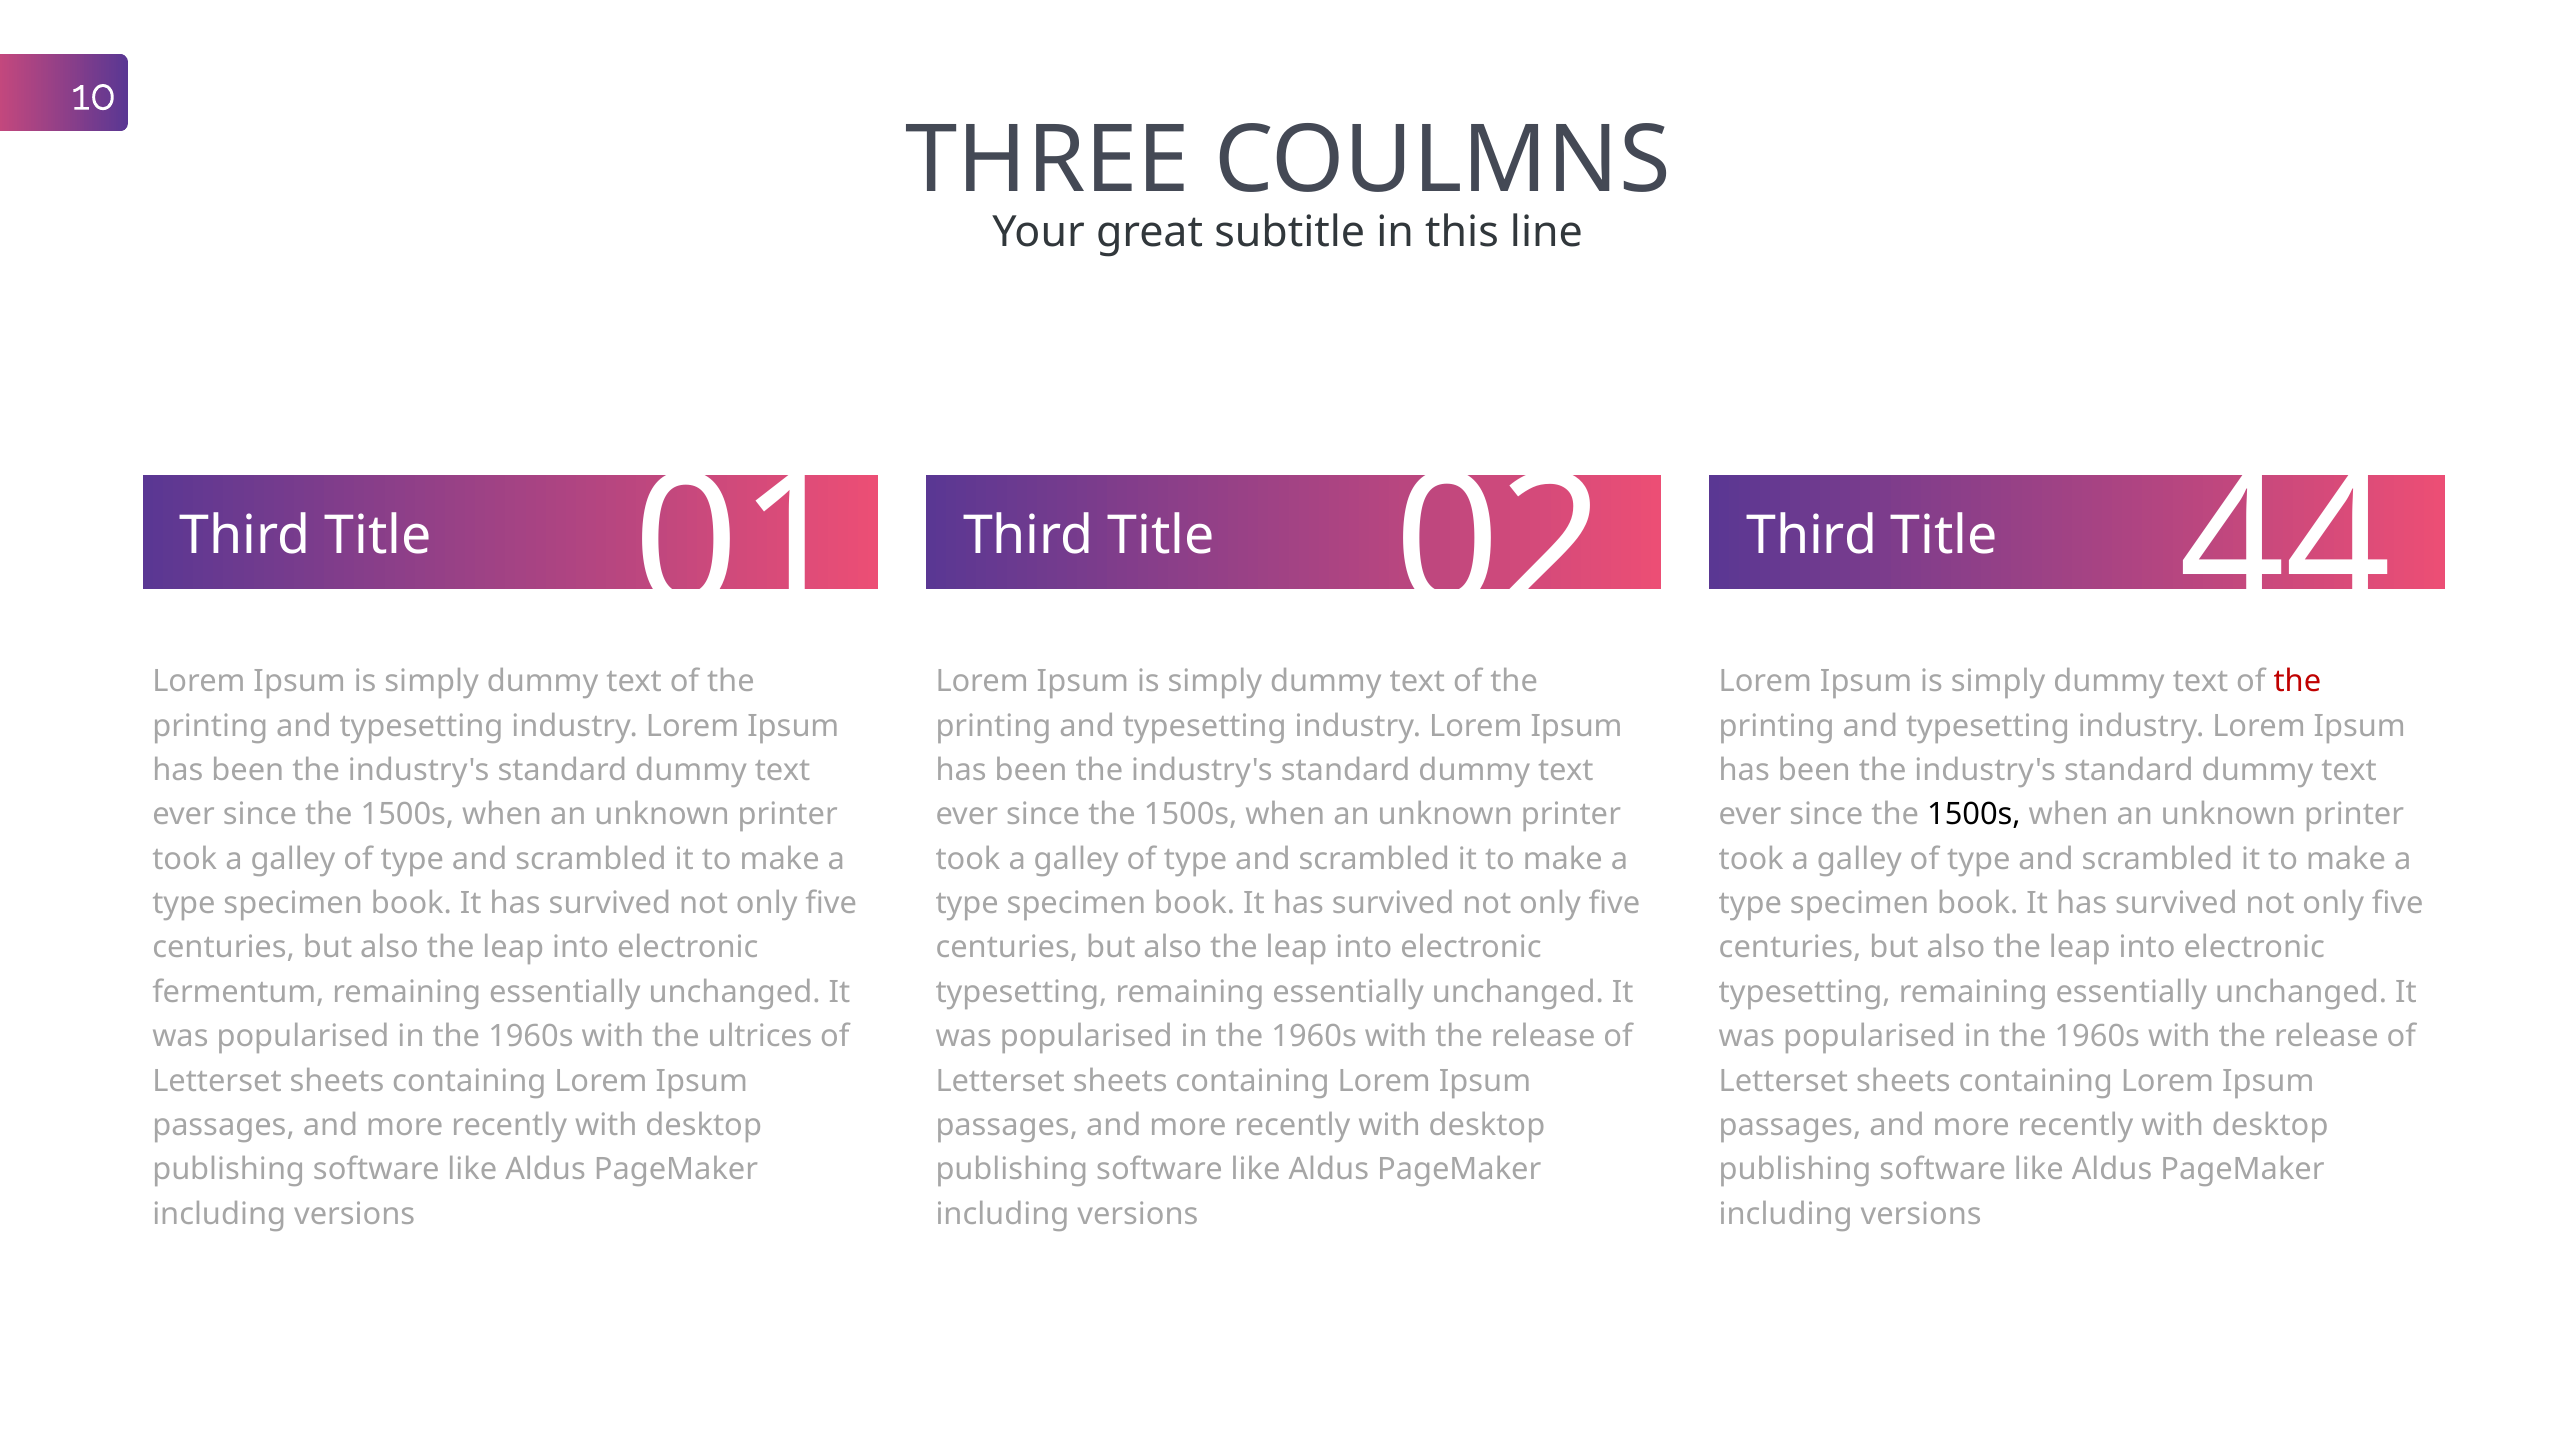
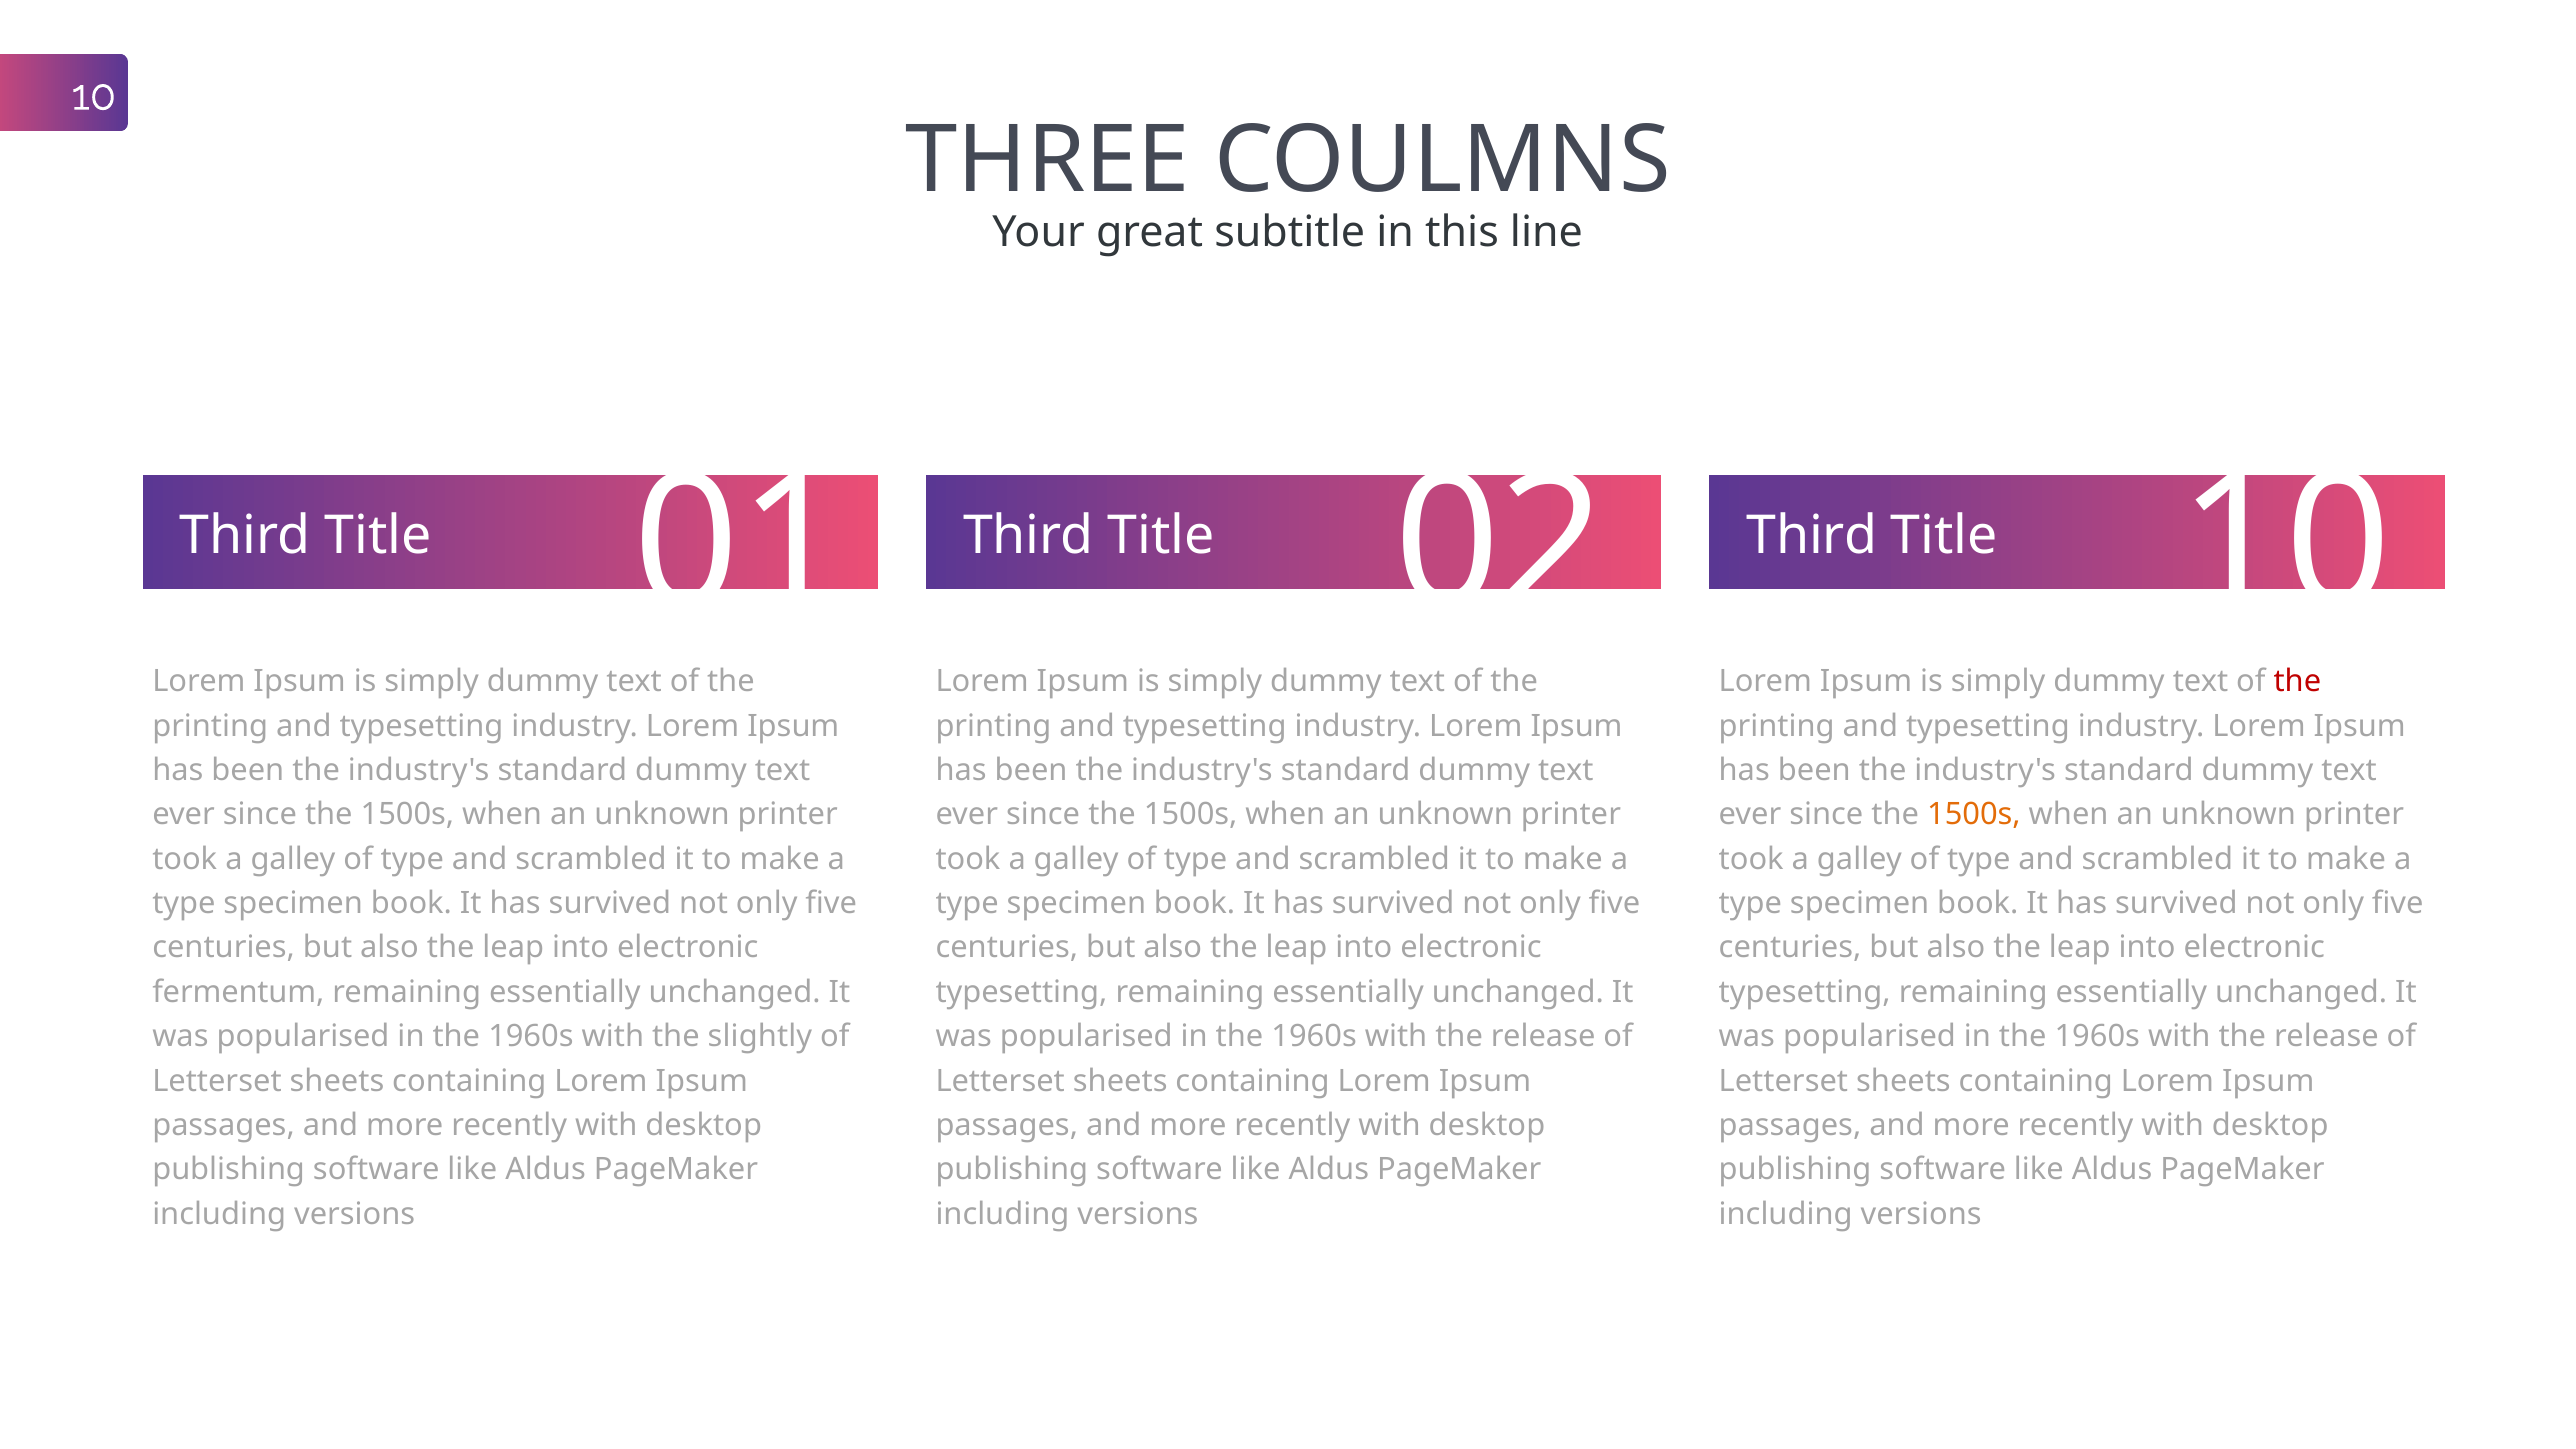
02 44: 44 -> 10 (2286, 543)
1500s colour: black -> orange (1974, 815)
ultrices: ultrices -> slightly (760, 1037)
